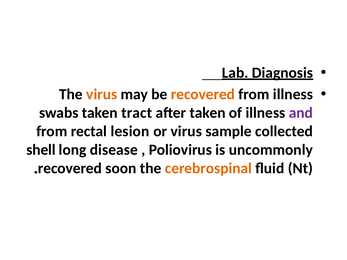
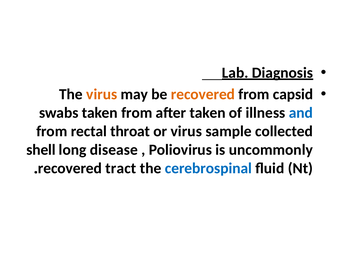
from illness: illness -> capsid (293, 94)
taken tract: tract -> from (137, 113)
and colour: purple -> blue (301, 113)
lesion: lesion -> throat (130, 131)
soon: soon -> tract (121, 168)
cerebrospinal colour: orange -> blue (208, 168)
